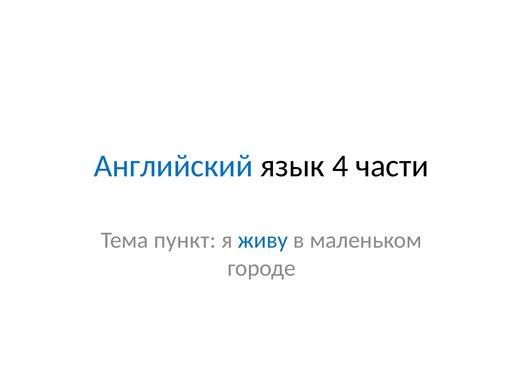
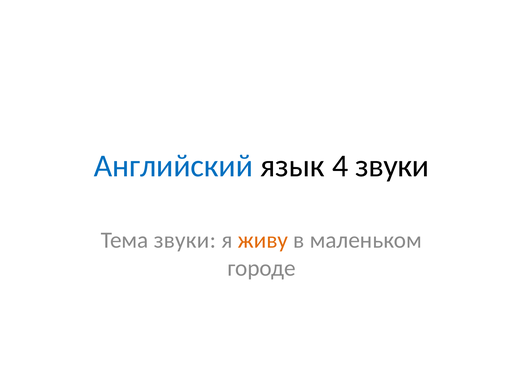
4 части: части -> звуки (392, 166)
Тема пункт: пункт -> звуки (185, 240)
живу colour: blue -> orange (263, 240)
